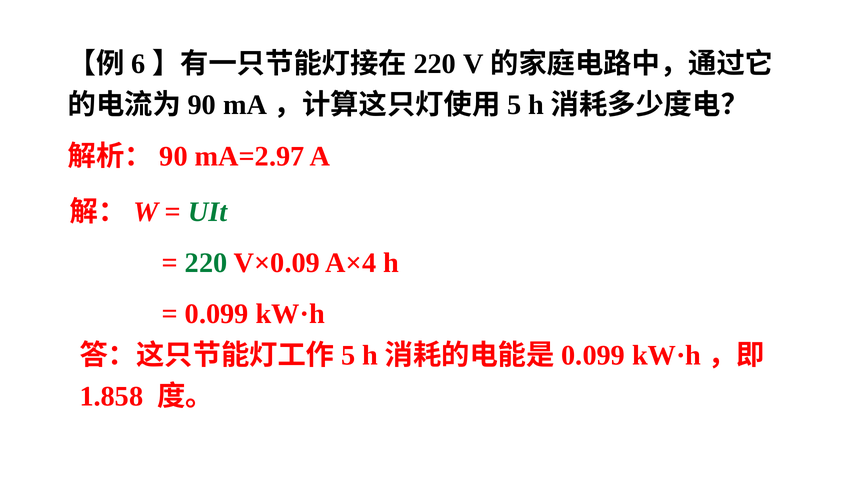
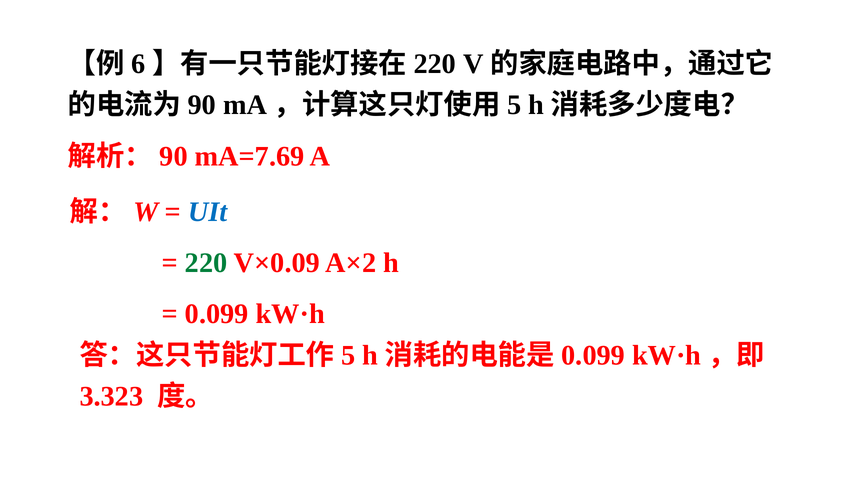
mA=2.97: mA=2.97 -> mA=7.69 (250, 157)
UIt colour: green -> blue (208, 212)
A×4: A×4 -> A×2 (351, 263)
1.858: 1.858 -> 3.323 (111, 397)
